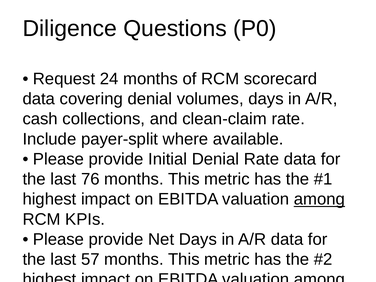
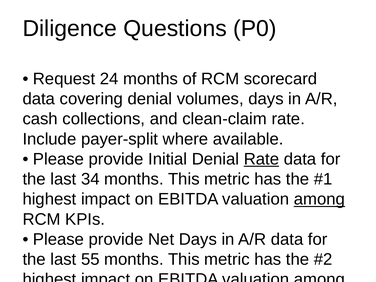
Rate underline: none -> present (261, 159)
76: 76 -> 34 (90, 179)
57: 57 -> 55 (90, 259)
